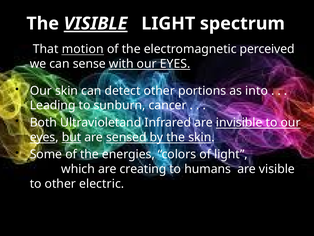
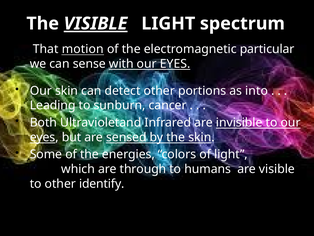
perceived: perceived -> particular (267, 49)
but underline: present -> none (71, 137)
creating: creating -> through (143, 169)
electric: electric -> identify (102, 183)
